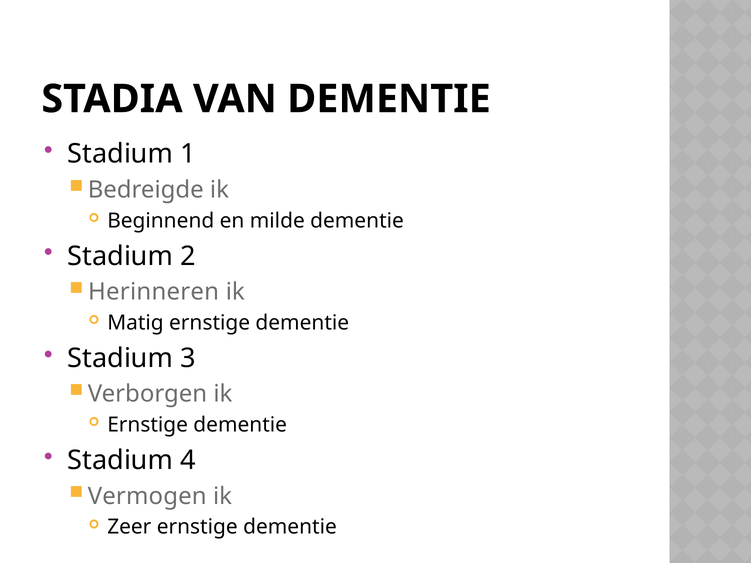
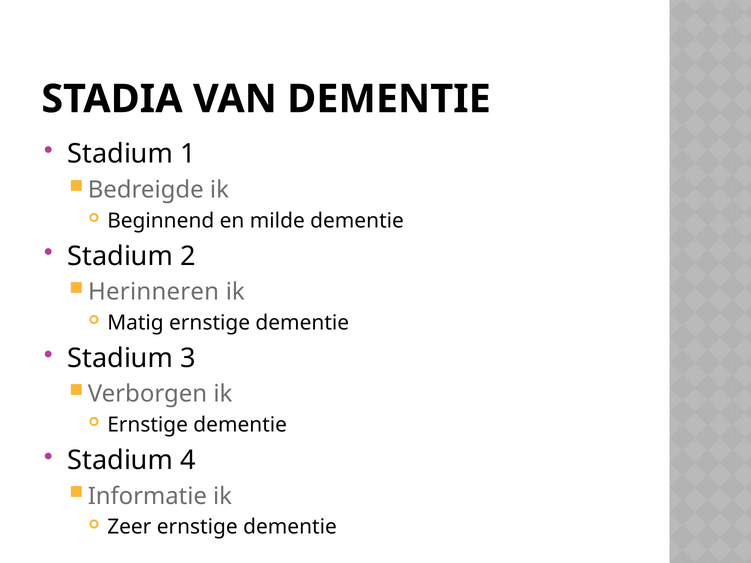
Vermogen: Vermogen -> Informatie (147, 496)
